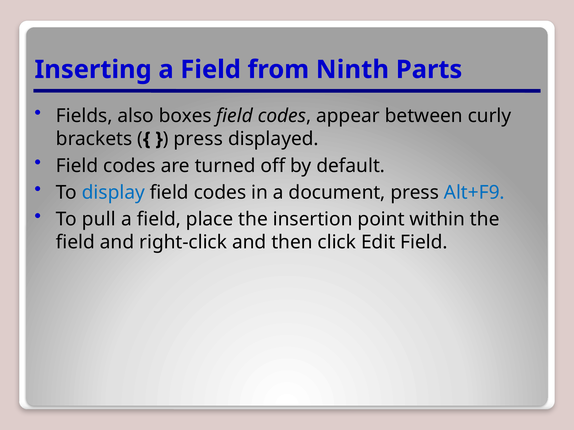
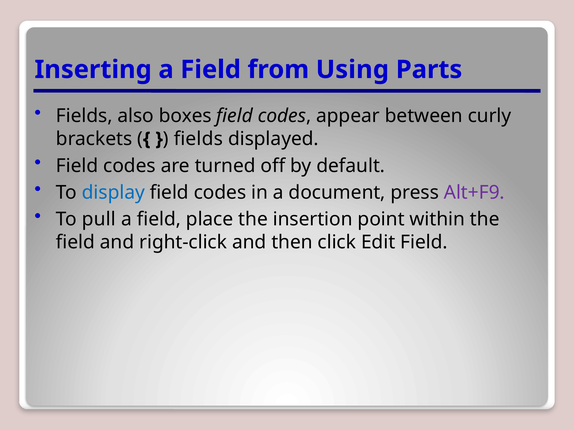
Ninth: Ninth -> Using (352, 70)
press: press -> fields (198, 139)
Alt+F9 colour: blue -> purple (474, 193)
